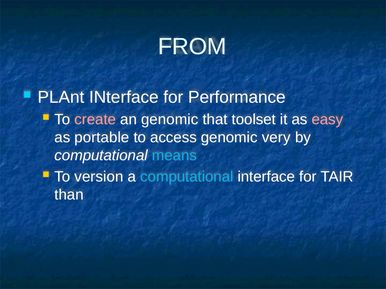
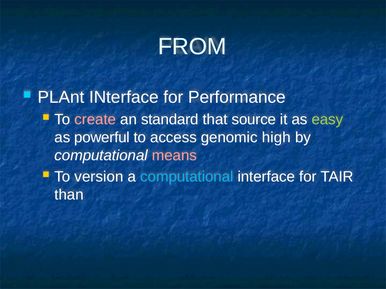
an genomic: genomic -> standard (170, 120)
toolset: toolset -> source (254, 120)
easy colour: pink -> light green (327, 120)
portable: portable -> powerful (102, 138)
very: very -> high (276, 138)
means colour: light blue -> pink (174, 156)
